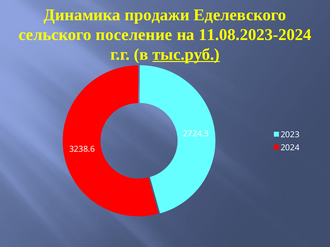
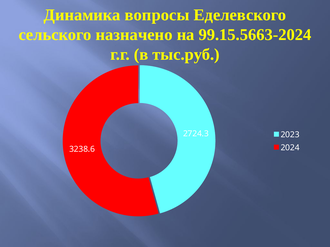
продажи: продажи -> вопросы (157, 15)
поселение: поселение -> назначено (134, 35)
11.08.2023-2024: 11.08.2023-2024 -> 99.15.5663-2024 (255, 35)
тыс.руб underline: present -> none (186, 54)
